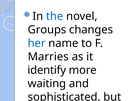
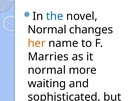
Groups: Groups -> Normal (47, 30)
her colour: blue -> orange (37, 43)
identify: identify -> normal (47, 70)
